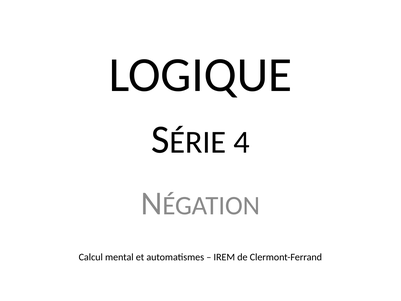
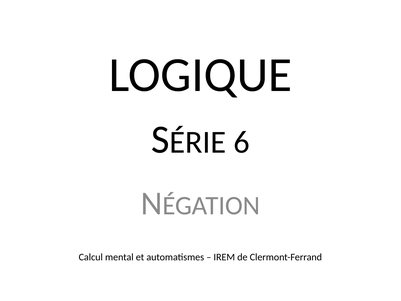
4: 4 -> 6 (242, 142)
